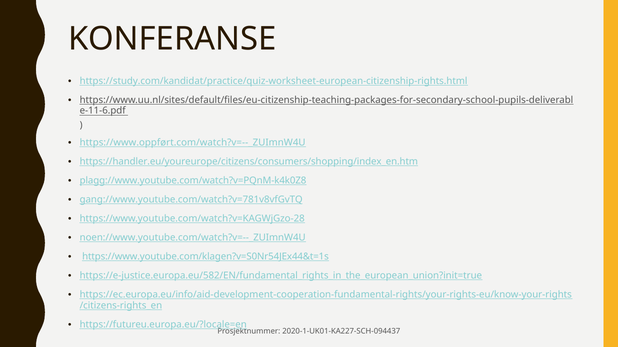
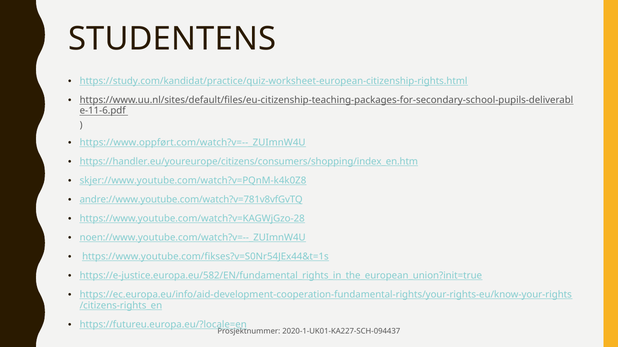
KONFERANSE: KONFERANSE -> STUDENTENS (172, 39)
plagg://www.youtube.com/watch?v=PQnM-k4k0Z8: plagg://www.youtube.com/watch?v=PQnM-k4k0Z8 -> skjer://www.youtube.com/watch?v=PQnM-k4k0Z8 (193, 181)
gang://www.youtube.com/watch?v=781v8vfGvTQ: gang://www.youtube.com/watch?v=781v8vfGvTQ -> andre://www.youtube.com/watch?v=781v8vfGvTQ (191, 200)
https://www.youtube.com/klagen?v=S0Nr54JEx44&t=1s: https://www.youtube.com/klagen?v=S0Nr54JEx44&t=1s -> https://www.youtube.com/fikses?v=S0Nr54JEx44&t=1s (205, 257)
